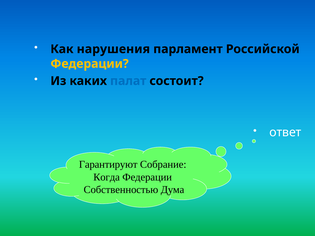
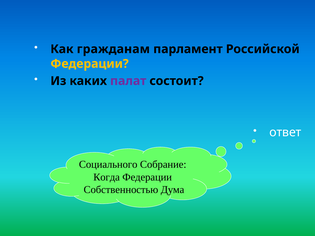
нарушения: нарушения -> гражданам (113, 49)
палат colour: blue -> purple (128, 81)
Гарантируют: Гарантируют -> Социального (108, 165)
